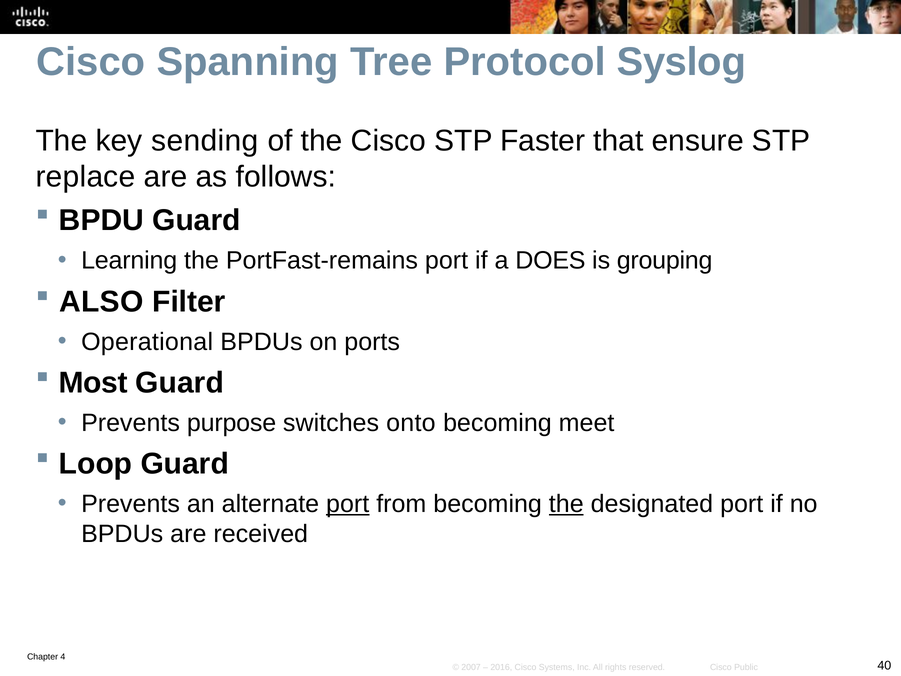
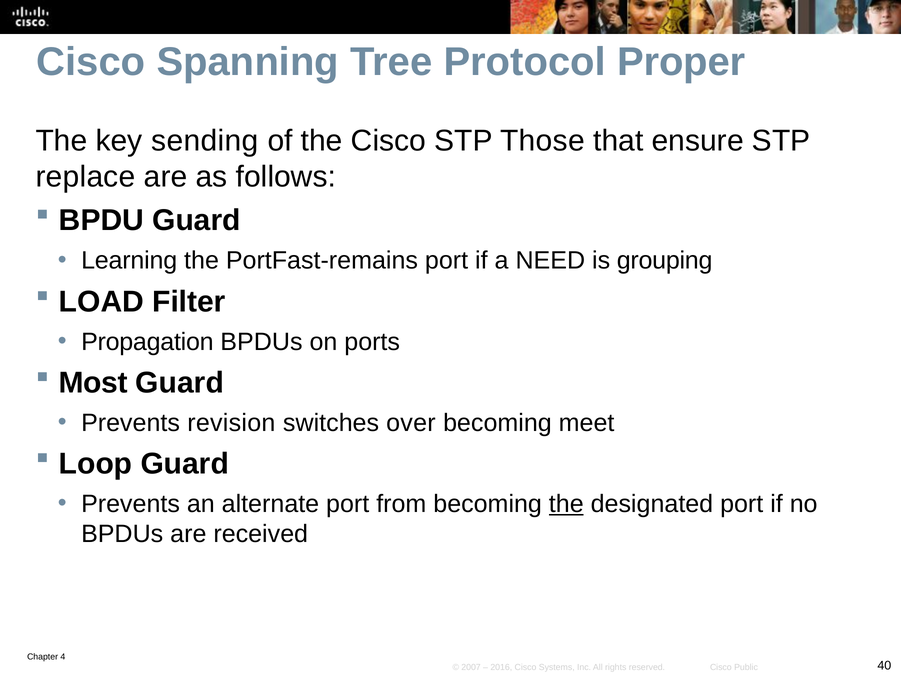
Syslog: Syslog -> Proper (681, 62)
Faster: Faster -> Those (542, 141)
DOES: DOES -> NEED (550, 261)
ALSO: ALSO -> LOAD (101, 301)
Operational: Operational -> Propagation (147, 342)
purpose: purpose -> revision (231, 423)
onto: onto -> over (411, 423)
port underline: present -> none (348, 504)
